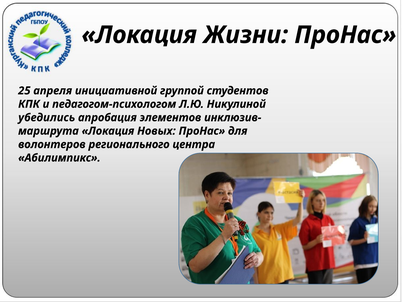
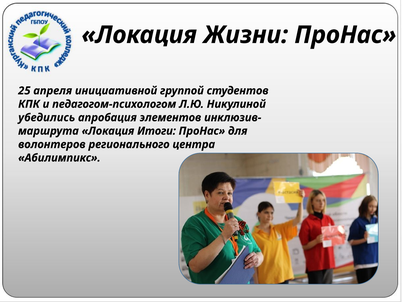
Новых: Новых -> Итоги (157, 131)
